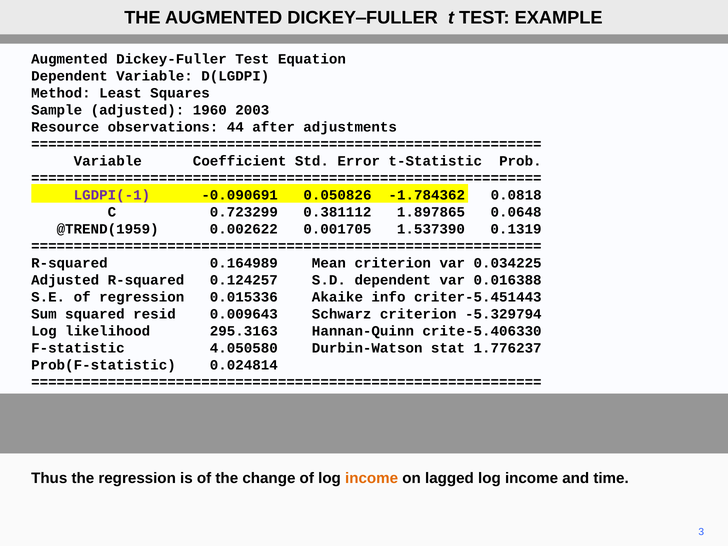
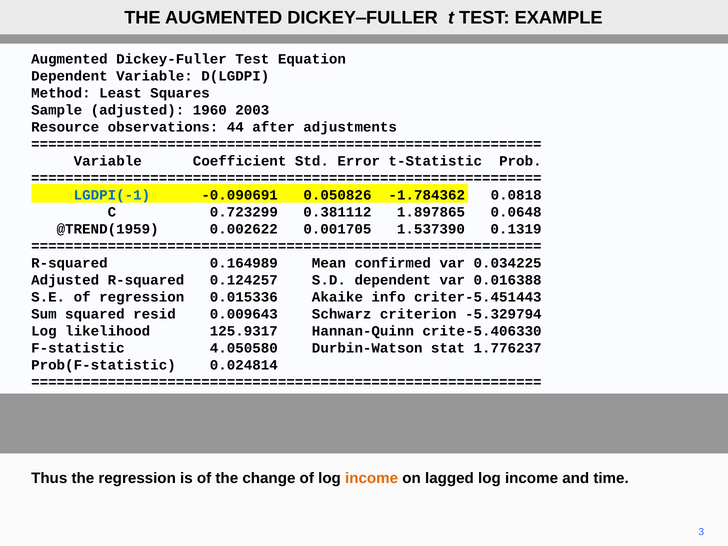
LGDPI(-1 colour: purple -> blue (112, 195)
Mean criterion: criterion -> confirmed (393, 263)
295.3163: 295.3163 -> 125.9317 (244, 331)
